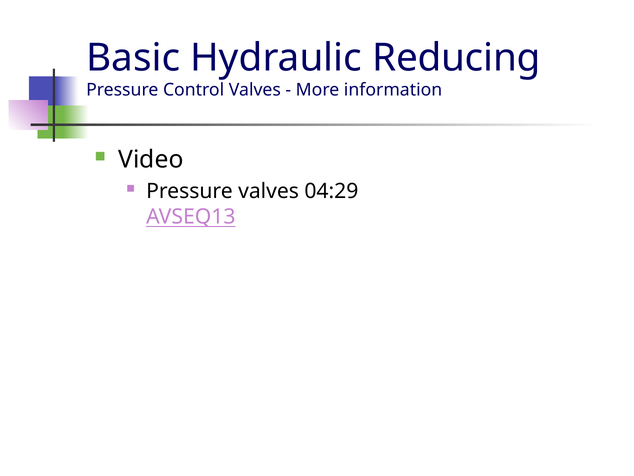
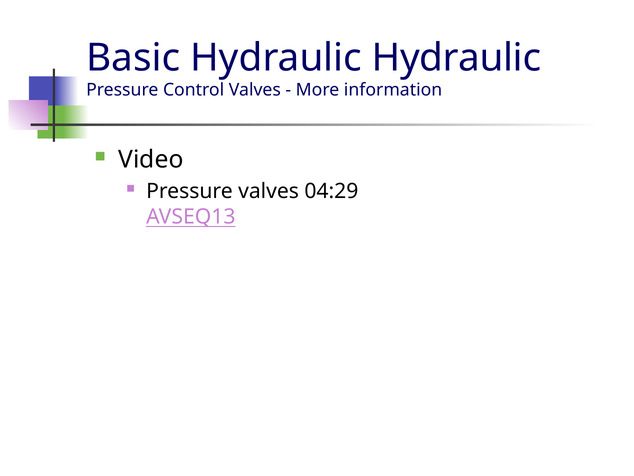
Hydraulic Reducing: Reducing -> Hydraulic (456, 58)
